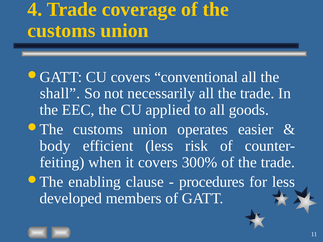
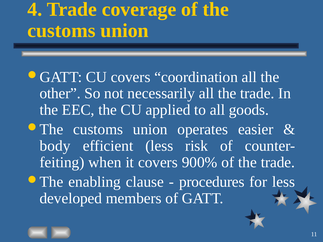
conventional: conventional -> coordination (196, 77)
shall: shall -> other (60, 94)
300%: 300% -> 900% (200, 162)
